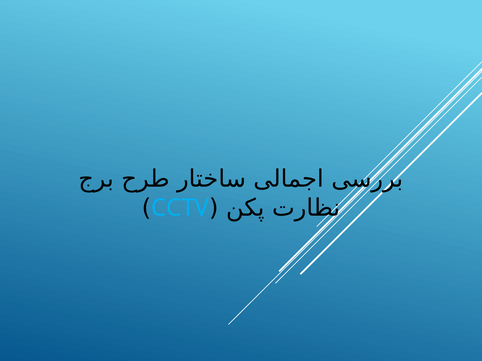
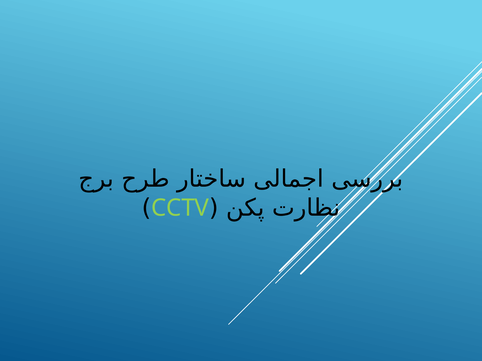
CCTV colour: light blue -> light green (180, 208)
